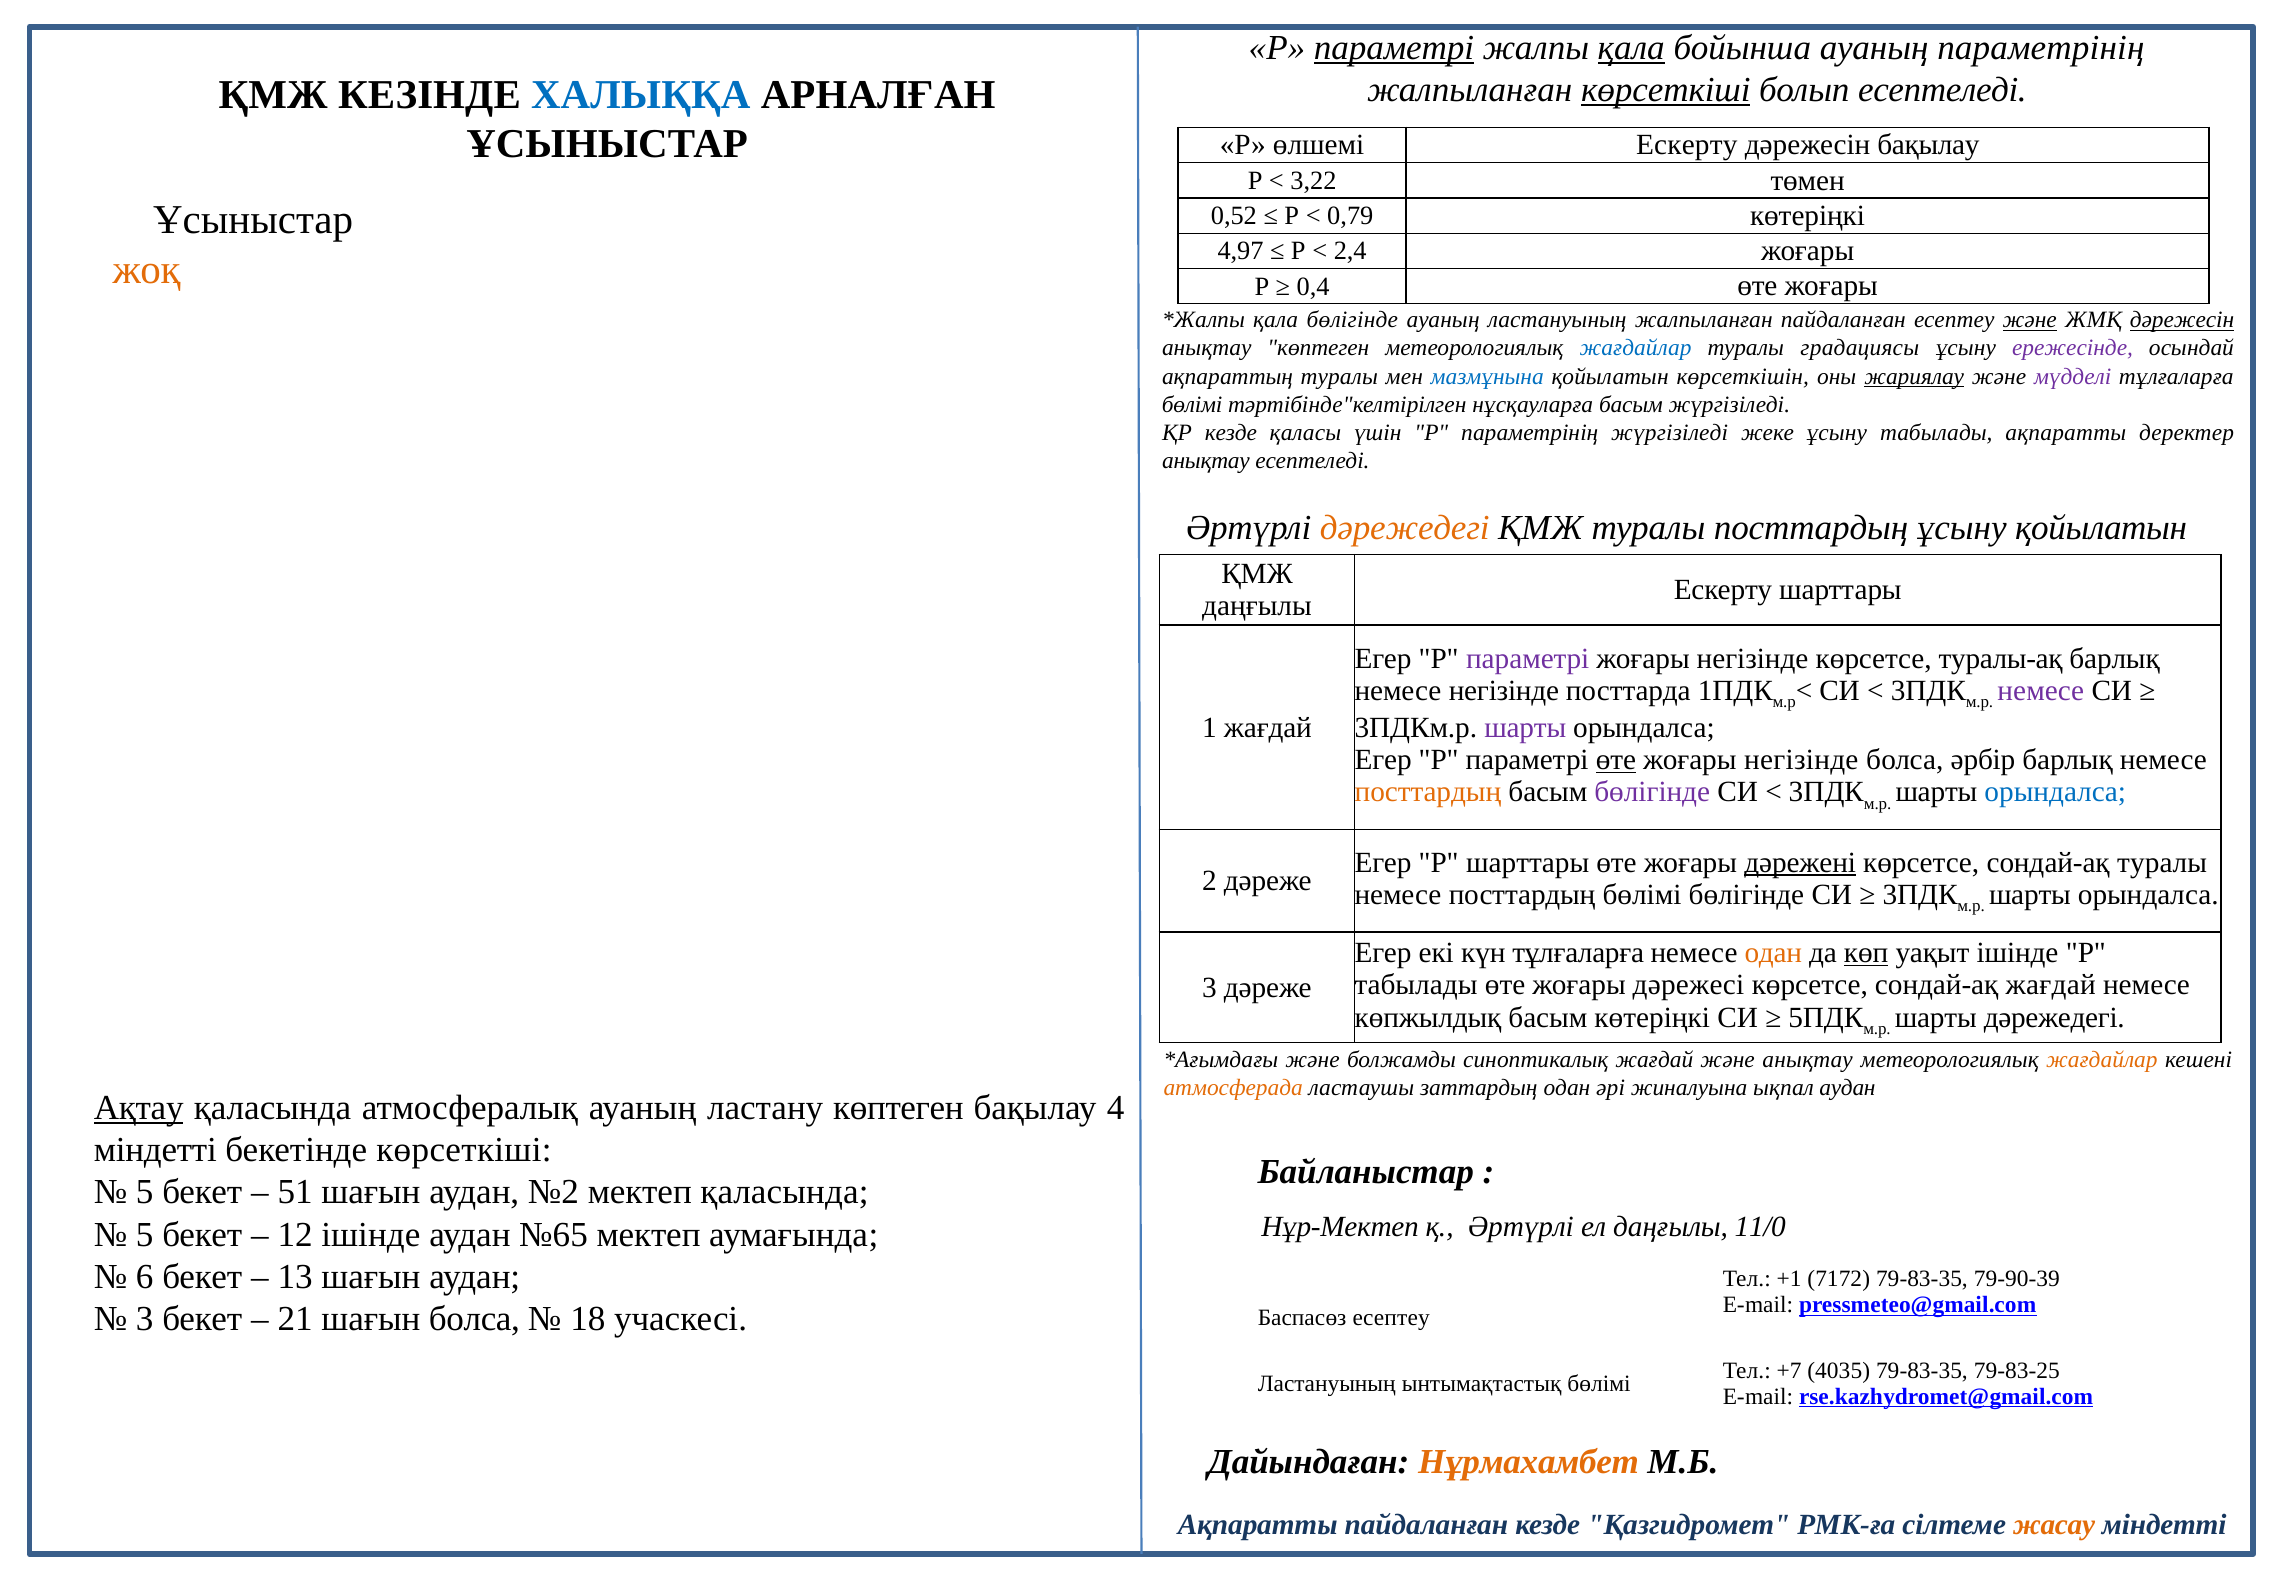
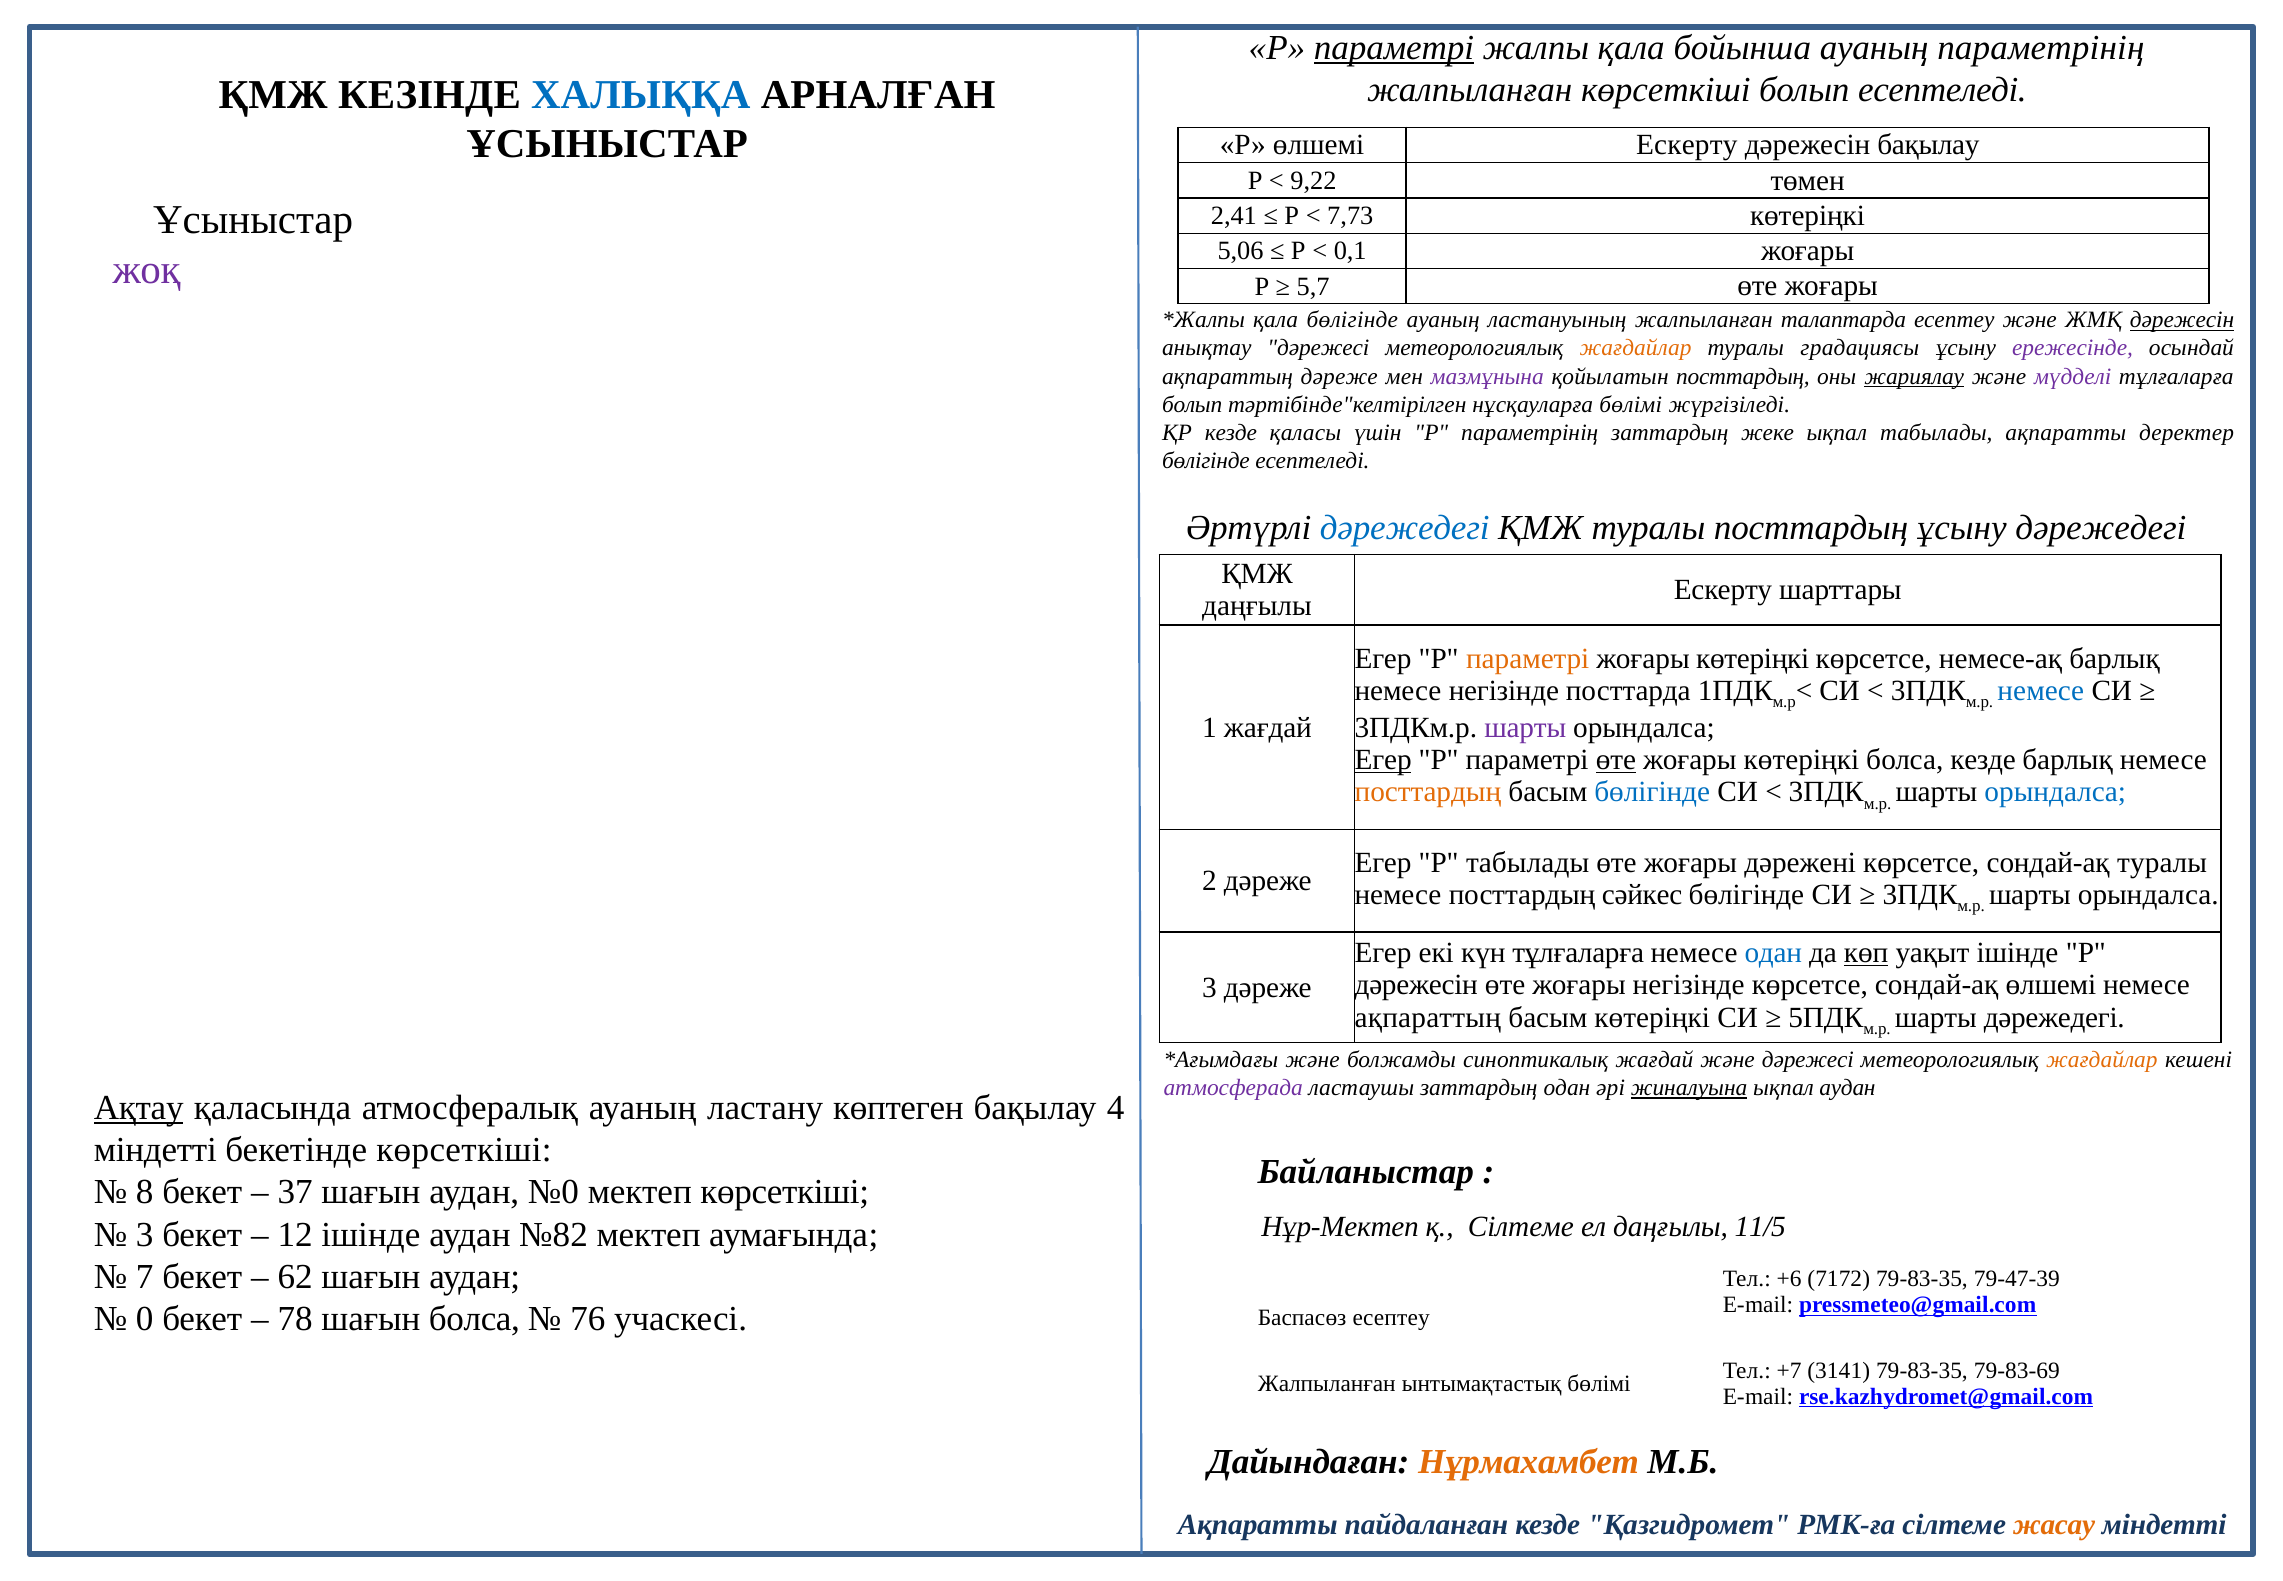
қала underline: present -> none (1631, 48)
көрсеткіші underline: present -> none (1666, 90)
3,22: 3,22 -> 9,22 (1314, 180)
0,52: 0,52 -> 2,41 (1234, 216)
0,79: 0,79 -> 7,73 (1350, 216)
4,97: 4,97 -> 5,06 (1241, 251)
2,4: 2,4 -> 0,1 (1350, 251)
жоқ colour: orange -> purple (146, 270)
0,4: 0,4 -> 5,7 (1313, 286)
жалпыланған пайдаланған: пайдаланған -> талаптарда (1843, 320)
және underline: present -> none (2030, 320)
анықтау көптеген: көптеген -> дәрежесі (1318, 348)
жағдайлар colour: blue -> orange (1636, 348)
ақпараттың туралы: туралы -> дәреже (1339, 376)
мазмұнына colour: blue -> purple (1487, 376)
қойылатын көрсеткішін: көрсеткішін -> посттардың (1743, 376)
бөлімі: бөлімі -> болып (1192, 404)
нұсқауларға басым: басым -> бөлімі (1631, 404)
параметрінің жүргізіледі: жүргізіледі -> заттардың (1670, 432)
жеке ұсыну: ұсыну -> ықпал (1837, 432)
анықтау: анықтау -> бөлігінде (1206, 460)
дәрежедегі colour: orange -> blue (1405, 528)
ұсыну қойылатын: қойылатын -> дәрежедегі (2101, 528)
параметрі colour: purple -> orange (1528, 658)
негізінде: негізінде -> көтеріңкі (1753, 658)
туралы-ақ: туралы-ақ -> немесе-ақ (2000, 658)
немесе colour: purple -> blue (2041, 690)
Егер underline: none -> present (1383, 760)
негізінде: негізінде -> көтеріңкі (1801, 760)
болса әрбір: әрбір -> кезде (1983, 760)
бөлігінде colour: purple -> blue (1652, 792)
Р шарттары: шарттары -> табылады (1528, 862)
дәрежені underline: present -> none (1800, 862)
посттардың бөлімі: бөлімі -> сәйкес (1642, 895)
одан colour: orange -> blue (1773, 953)
табылады: табылады -> дәрежесін (1416, 985)
жоғары дәрежесі: дәрежесі -> негізінде (1689, 985)
сондай-ақ жағдай: жағдай -> өлшемі (2051, 985)
көпжылдық: көпжылдық -> ақпараттың (1428, 1017)
және анықтау: анықтау -> дәрежесі (1808, 1059)
атмосферада colour: orange -> purple (1233, 1088)
жиналуына underline: none -> present (1689, 1088)
5: 5 -> 8 (145, 1192)
51: 51 -> 37 (295, 1192)
№2: №2 -> №0 (553, 1192)
мектеп қаласында: қаласында -> көрсеткіші (785, 1192)
қ Әртүрлі: Әртүрлі -> Сілтеме (1521, 1227)
11/0: 11/0 -> 11/5 (1760, 1227)
5: 5 -> 3 (145, 1234)
№65: №65 -> №82 (553, 1234)
6: 6 -> 7 (145, 1276)
13: 13 -> 62 (295, 1276)
+1: +1 -> +6 (1789, 1279)
79-90-39: 79-90-39 -> 79-47-39 (2017, 1279)
3: 3 -> 0 (145, 1318)
21: 21 -> 78 (295, 1318)
18: 18 -> 76 (588, 1318)
4035: 4035 -> 3141 (1839, 1370)
79-83-25: 79-83-25 -> 79-83-69 (2017, 1370)
Ластануының: Ластануының -> Жалпыланған (1327, 1383)
